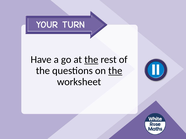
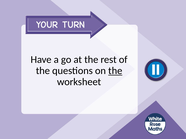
the underline: present -> none (91, 60)
